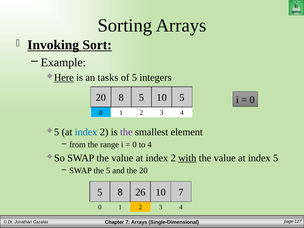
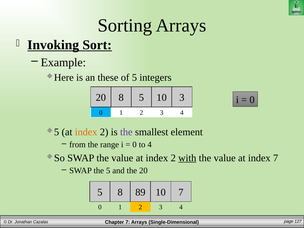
Here underline: present -> none (64, 78)
tasks: tasks -> these (108, 78)
10 5: 5 -> 3 (182, 98)
index colour: blue -> orange (86, 132)
index 5: 5 -> 7 (276, 158)
26: 26 -> 89 (140, 192)
